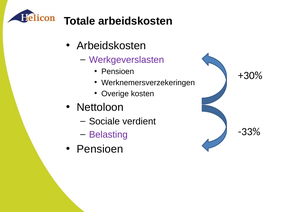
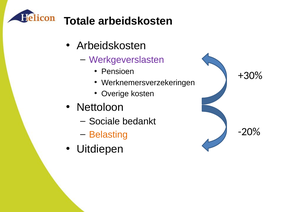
verdient: verdient -> bedankt (139, 121)
-33%: -33% -> -20% (249, 131)
Belasting colour: purple -> orange (108, 134)
Pensioen: Pensioen -> Uitdiepen (100, 149)
